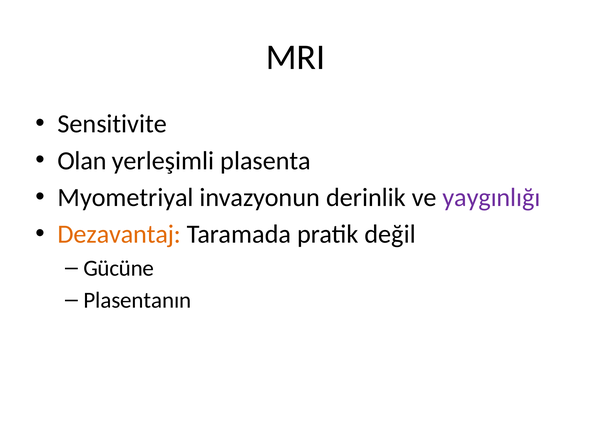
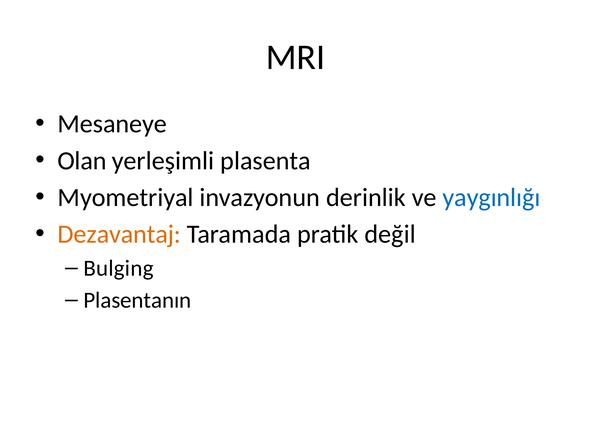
Sensitivite: Sensitivite -> Mesaneye (112, 124)
yaygınlığı colour: purple -> blue (491, 198)
Gücüne: Gücüne -> Bulging (118, 268)
